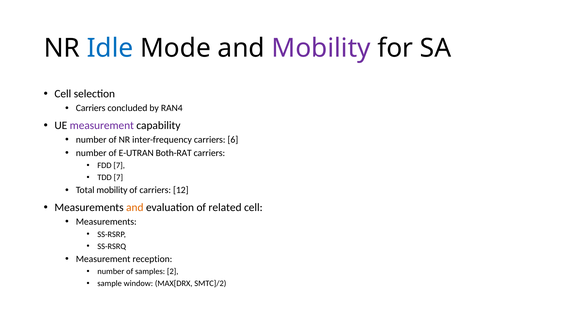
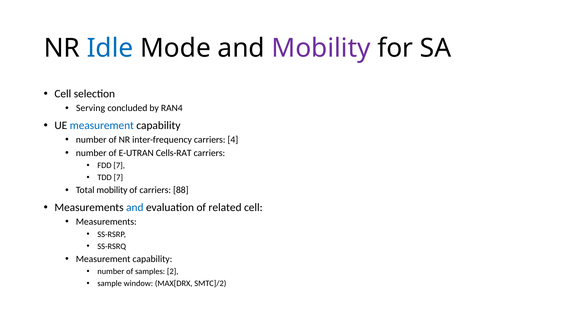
Carriers: Carriers -> Serving (91, 108)
measurement colour: purple -> blue (102, 126)
6: 6 -> 4 (233, 140)
Both-RAT: Both-RAT -> Cells-RAT (174, 153)
12: 12 -> 88 (181, 190)
and colour: orange -> blue (135, 208)
reception: reception -> capability (152, 259)
